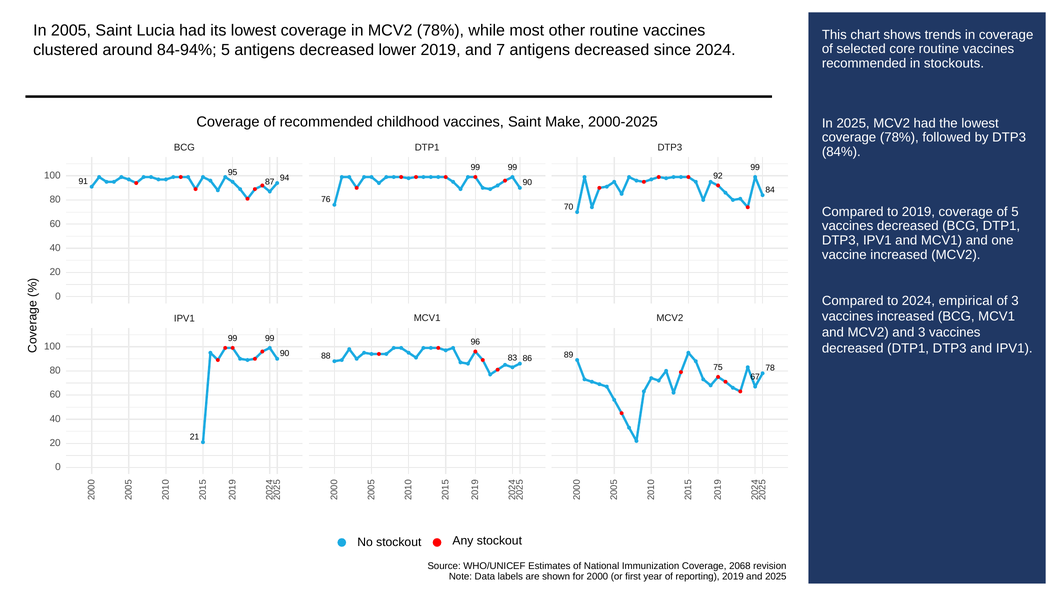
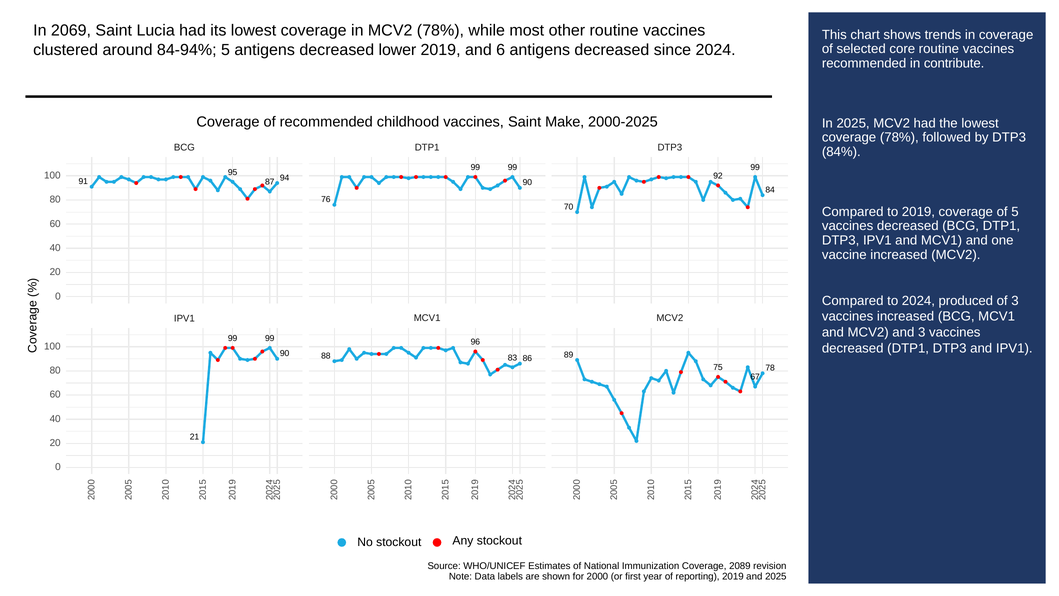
2005: 2005 -> 2069 (71, 31)
7: 7 -> 6 (501, 50)
stockouts: stockouts -> contribute (954, 63)
empirical: empirical -> produced (966, 301)
2068: 2068 -> 2089 (740, 566)
